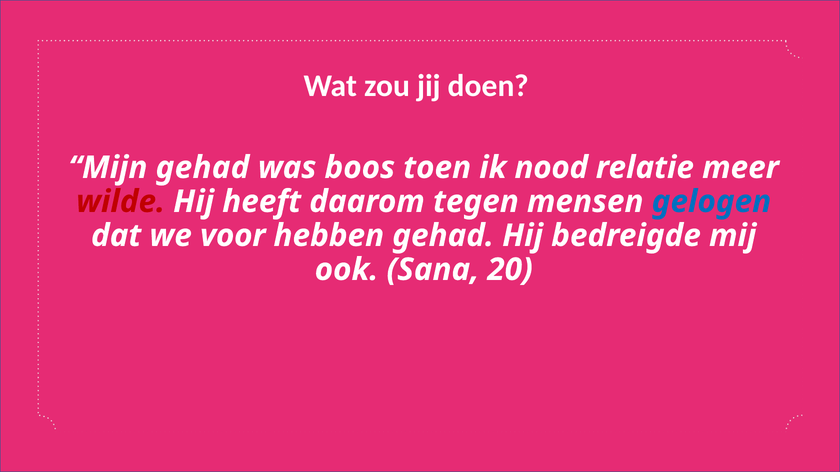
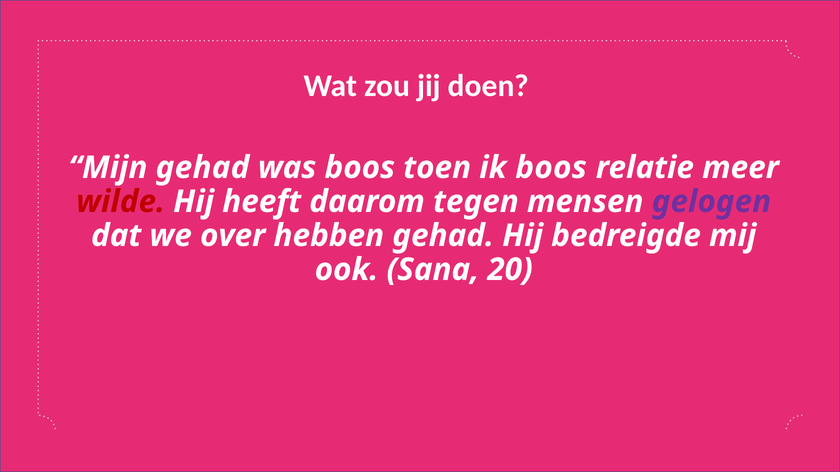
ik nood: nood -> boos (551, 168)
gelogen colour: blue -> purple (711, 202)
voor: voor -> over (233, 236)
